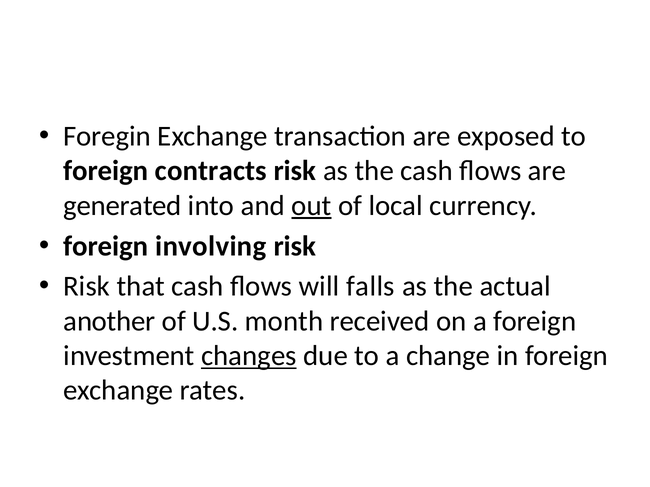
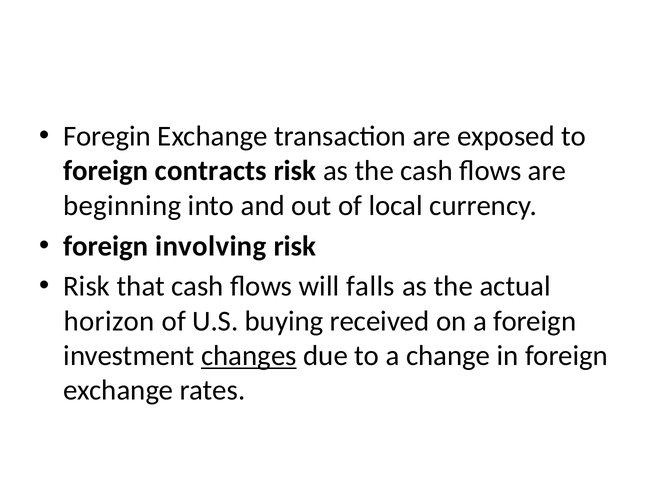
generated: generated -> beginning (122, 206)
out underline: present -> none (311, 206)
another: another -> horizon (109, 321)
month: month -> buying (284, 321)
